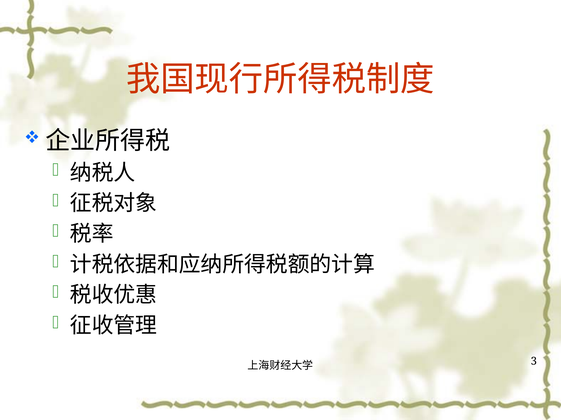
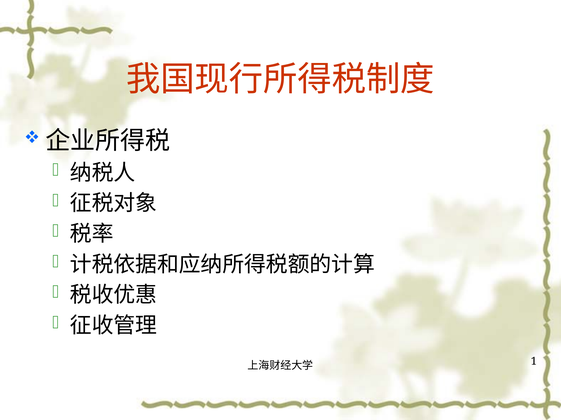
3: 3 -> 1 (534, 362)
